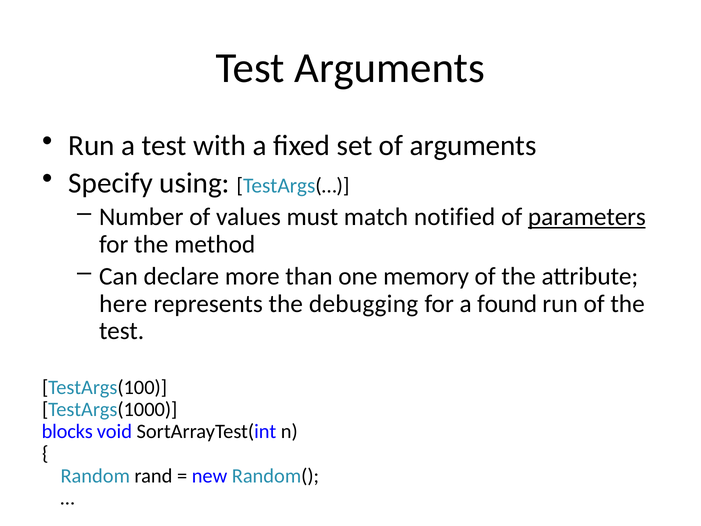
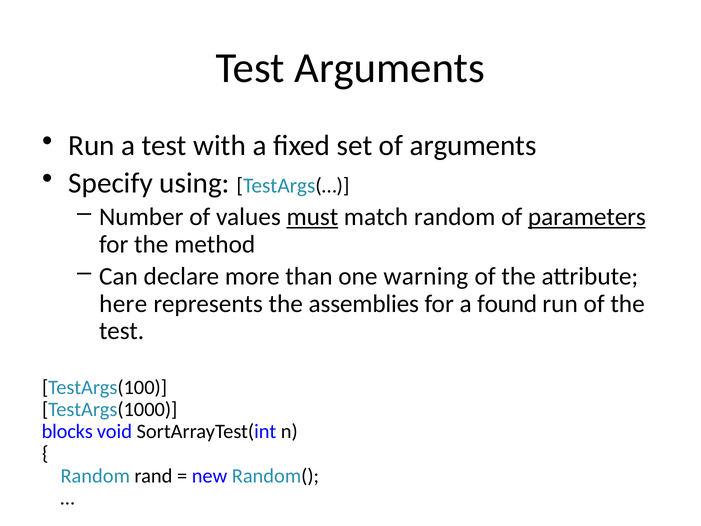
must underline: none -> present (312, 217)
match notified: notified -> random (455, 217)
memory: memory -> warning (426, 276)
debugging: debugging -> assemblies (364, 304)
